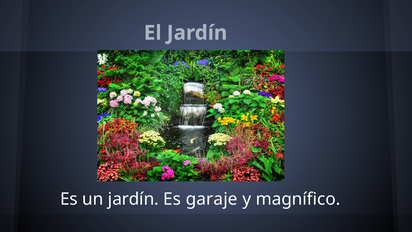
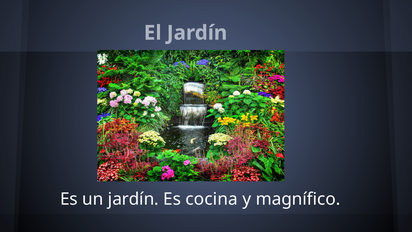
garaje: garaje -> cocina (212, 199)
